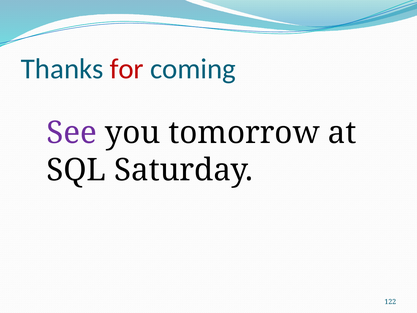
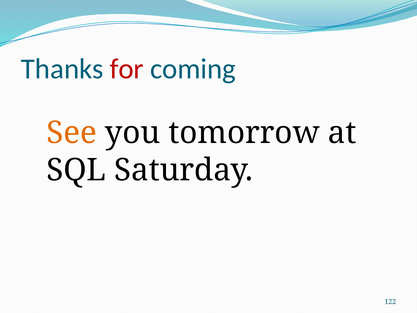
See colour: purple -> orange (72, 133)
